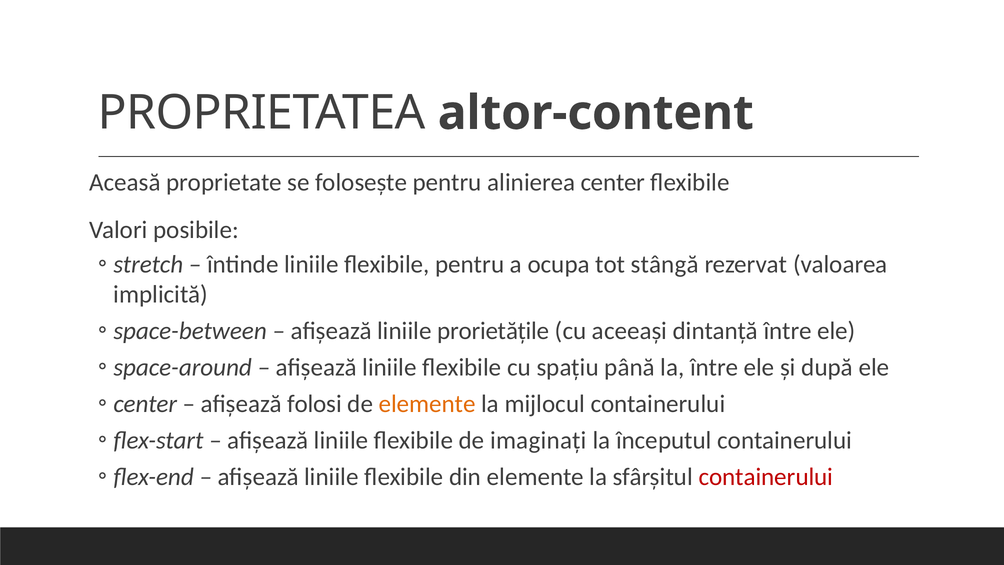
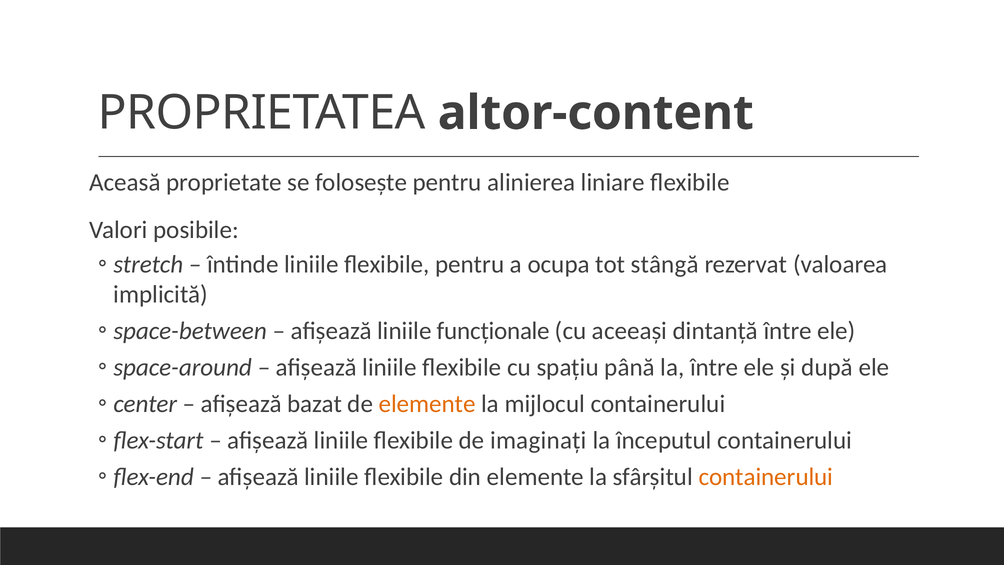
center: center -> liniare (613, 182)
prorietățile: prorietățile -> funcționale (493, 331)
folosi: folosi -> bazat (315, 404)
containerului colour: red -> orange (766, 477)
